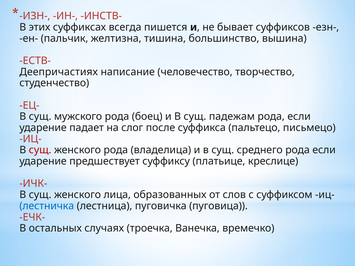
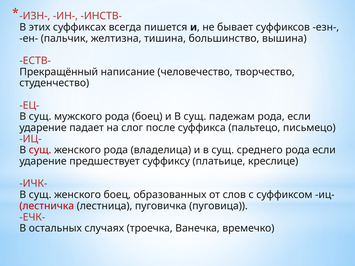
Деепричастиях: Деепричастиях -> Прекращённый (59, 72)
женского лица: лица -> боец (117, 195)
лестничка colour: blue -> red (47, 206)
